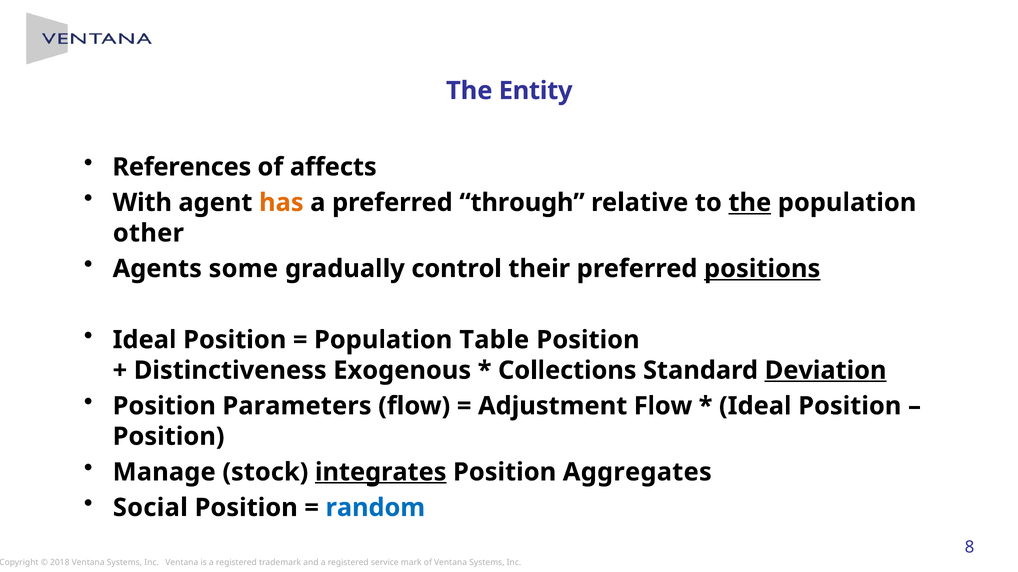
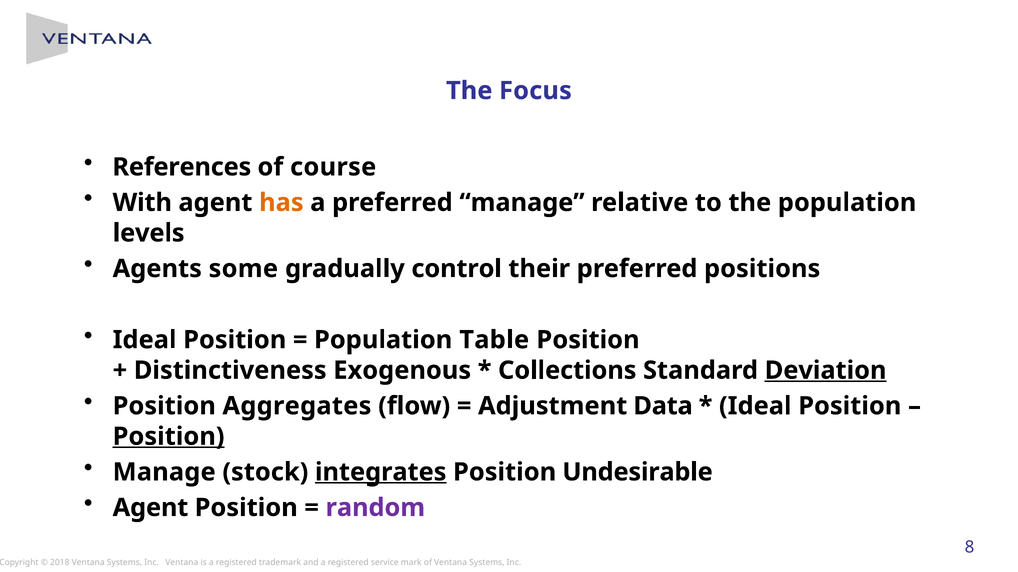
Entity: Entity -> Focus (535, 91)
affects: affects -> course (333, 167)
preferred through: through -> manage (522, 203)
the underline: present -> none (750, 203)
other: other -> levels (149, 233)
positions underline: present -> none (762, 269)
Parameters: Parameters -> Aggregates (297, 406)
Adjustment Flow: Flow -> Data (663, 406)
Position underline: none -> present (169, 437)
Aggregates: Aggregates -> Undesirable (638, 473)
Social: Social -> Agent (150, 508)
random colour: blue -> purple (375, 508)
